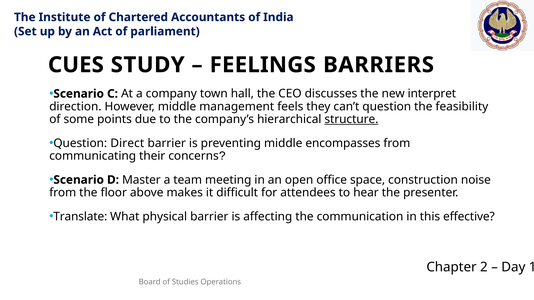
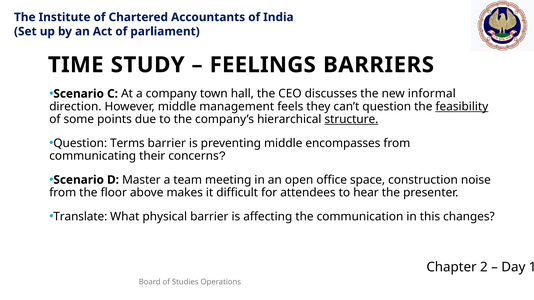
CUES: CUES -> TIME (76, 65)
interpret: interpret -> informal (432, 94)
feasibility underline: none -> present (462, 107)
Direct: Direct -> Terms (127, 143)
effective: effective -> changes (469, 217)
